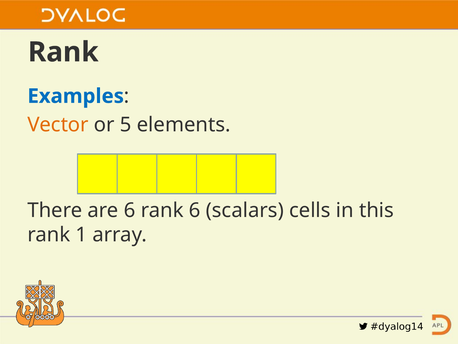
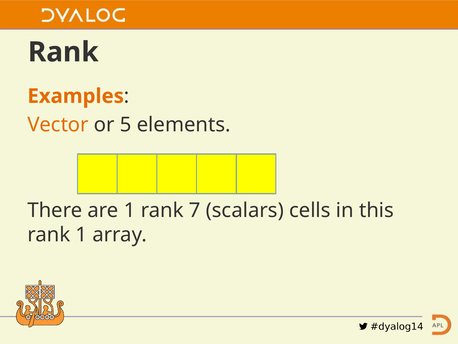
Examples colour: blue -> orange (76, 96)
are 6: 6 -> 1 (130, 210)
rank 6: 6 -> 7 (195, 210)
